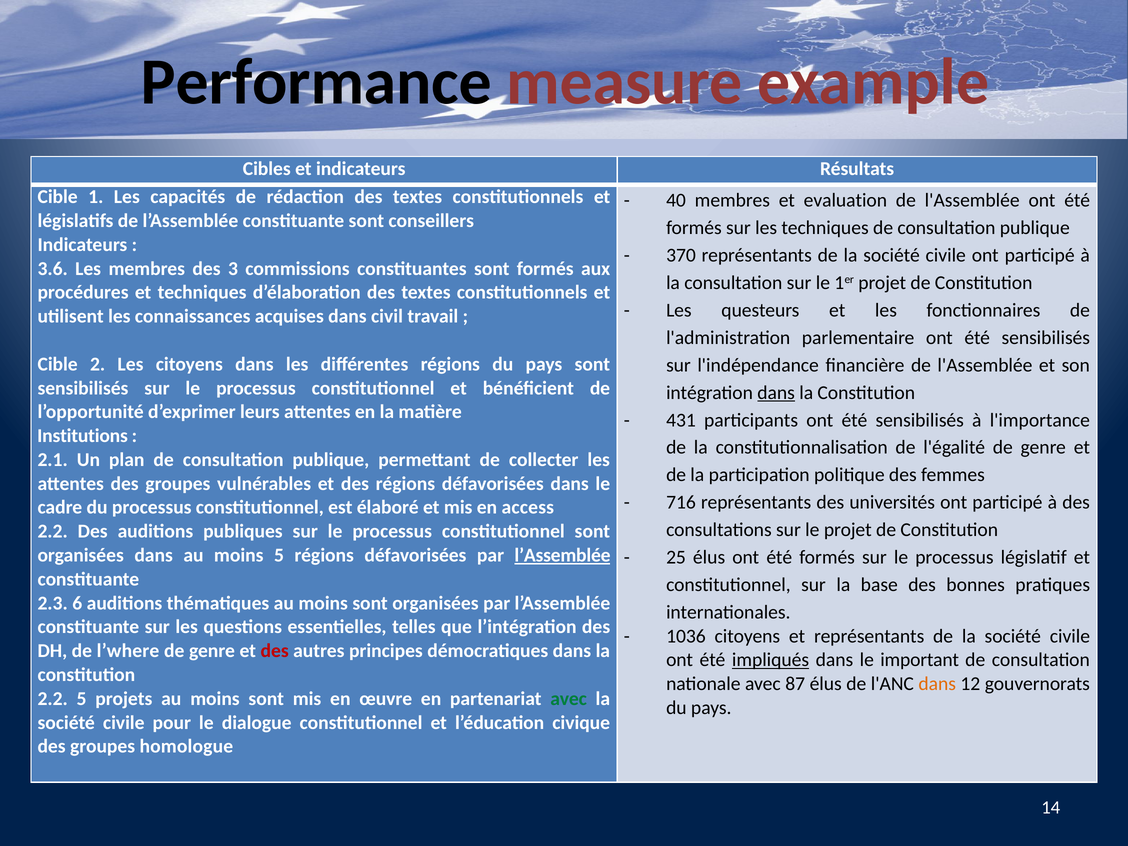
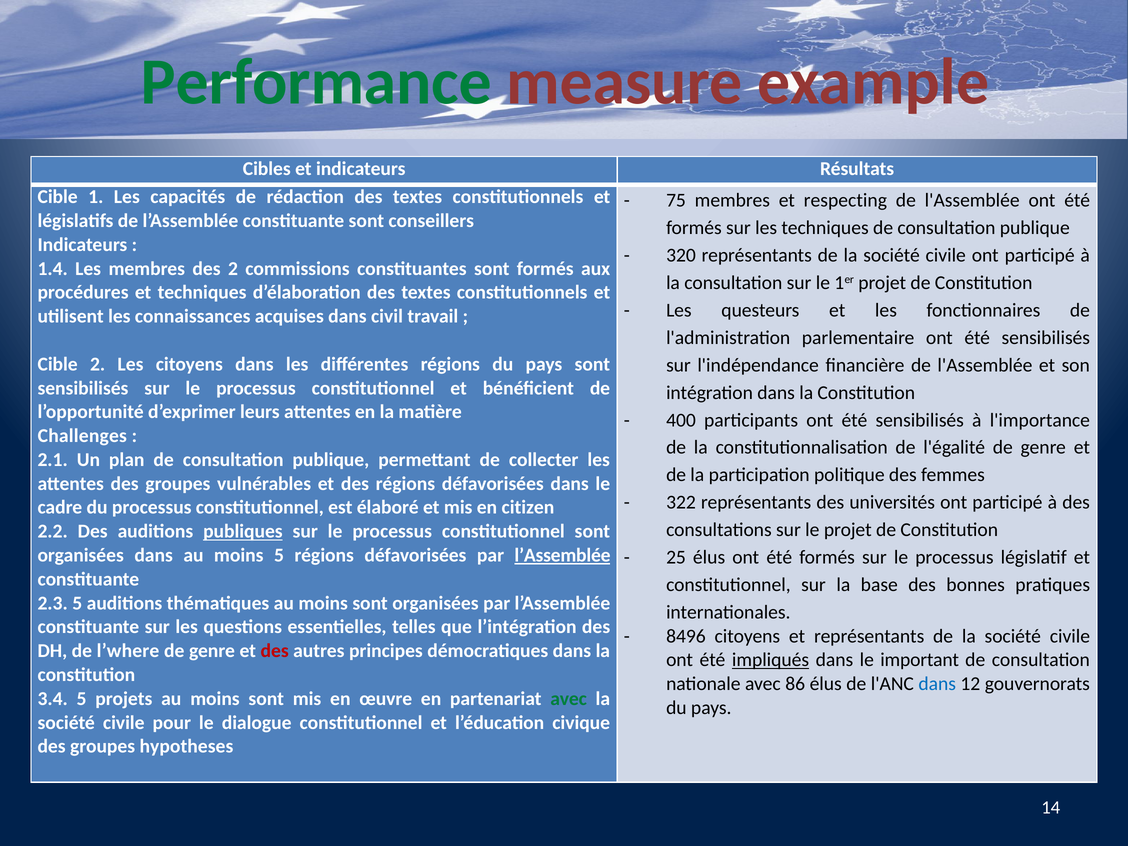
Performance colour: black -> green (316, 82)
40: 40 -> 75 (676, 200)
evaluation: evaluation -> respecting (845, 200)
370: 370 -> 320 (681, 255)
3.6: 3.6 -> 1.4 (53, 269)
des 3: 3 -> 2 (233, 269)
dans underline: present -> none (776, 393)
431: 431 -> 400 (681, 420)
Institutions: Institutions -> Challenges (82, 436)
716: 716 -> 322 (681, 502)
access: access -> citizen (528, 508)
publiques underline: none -> present (243, 531)
2.3 6: 6 -> 5 (77, 603)
1036: 1036 -> 8496 (686, 636)
87: 87 -> 86 (795, 684)
dans colour: orange -> blue (937, 684)
2.2: 2.2 -> 3.4 (53, 699)
homologue: homologue -> hypotheses (186, 746)
